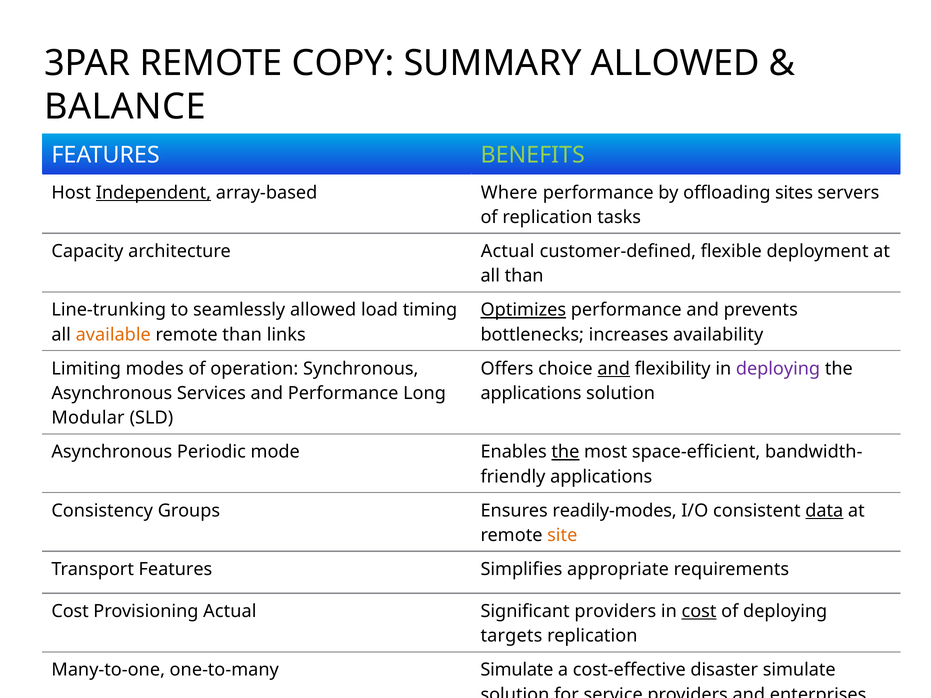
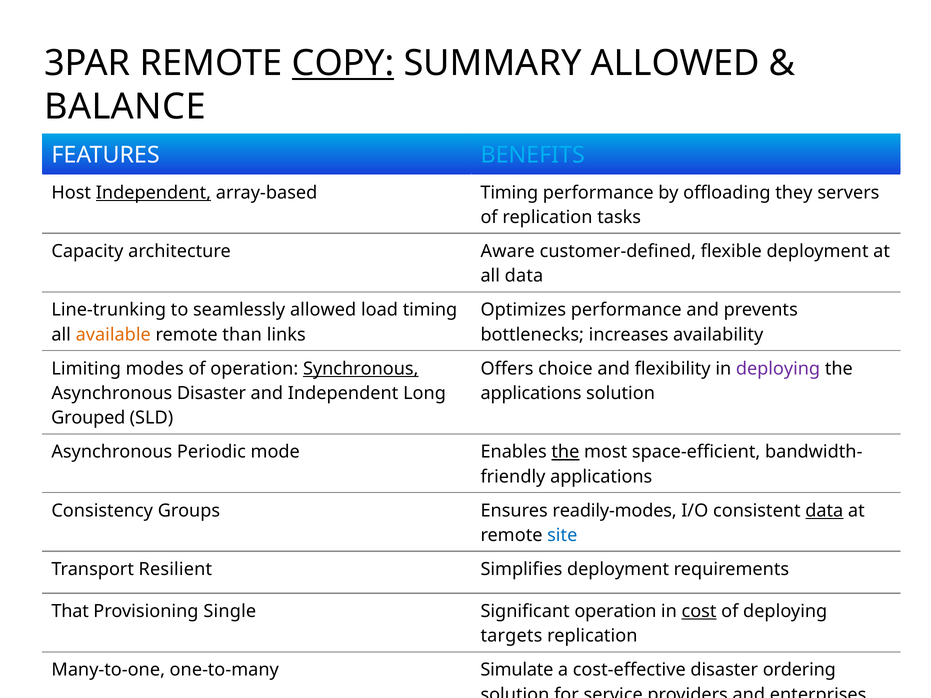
COPY underline: none -> present (343, 63)
BENEFITS colour: light green -> light blue (533, 155)
array-based Where: Where -> Timing (509, 193)
sites: sites -> they (794, 193)
architecture Actual: Actual -> Aware (508, 251)
all than: than -> data (524, 276)
Optimizes underline: present -> none (523, 310)
Synchronous underline: none -> present (361, 369)
and underline: present -> none (614, 369)
Asynchronous Services: Services -> Disaster (211, 393)
and Performance: Performance -> Independent (343, 393)
Modular: Modular -> Grouped (88, 418)
site colour: orange -> blue (562, 535)
Transport Features: Features -> Resilient (175, 569)
Simplifies appropriate: appropriate -> deployment (618, 569)
Cost: Cost -> That (70, 611)
Provisioning Actual: Actual -> Single (230, 611)
Significant providers: providers -> operation (615, 611)
disaster simulate: simulate -> ordering (799, 670)
